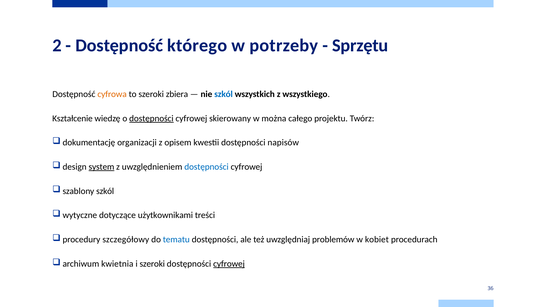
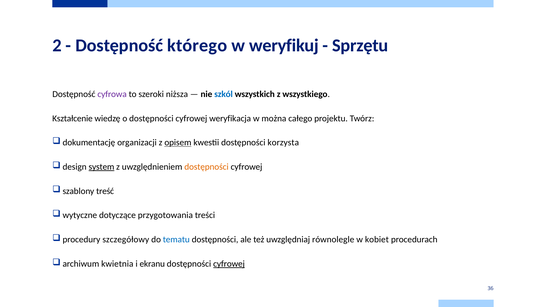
potrzeby: potrzeby -> weryfikuj (284, 45)
cyfrowa colour: orange -> purple (112, 94)
zbiera: zbiera -> niższa (177, 94)
dostępności underline: present -> none (151, 118)
skierowany: skierowany -> weryfikacja (230, 118)
opisem underline: none -> present (178, 143)
napisów: napisów -> korzysta (283, 143)
dostępności colour: blue -> orange (206, 167)
szkól: szkól -> treść (105, 191)
użytkownikami: użytkownikami -> przygotowania (165, 215)
problemów: problemów -> równolegle (333, 240)
i szeroki: szeroki -> ekranu (152, 264)
